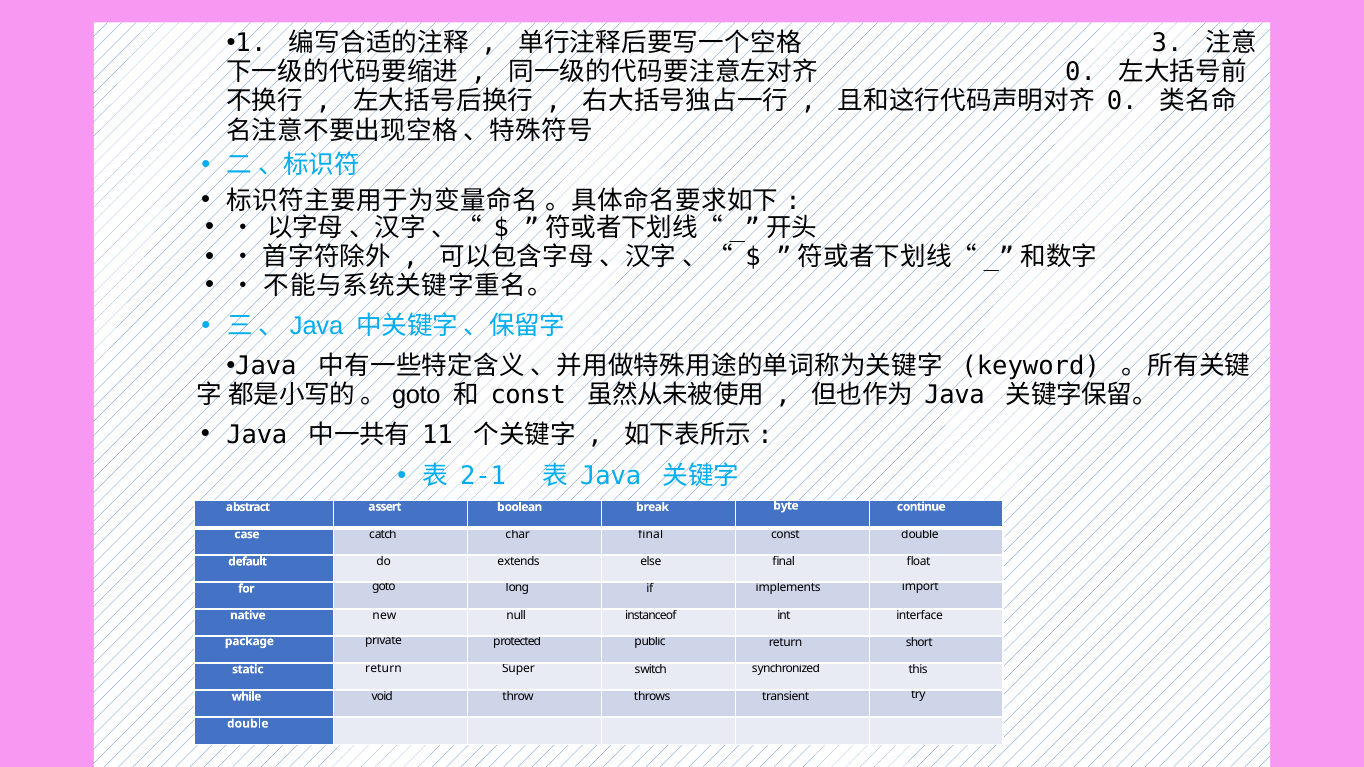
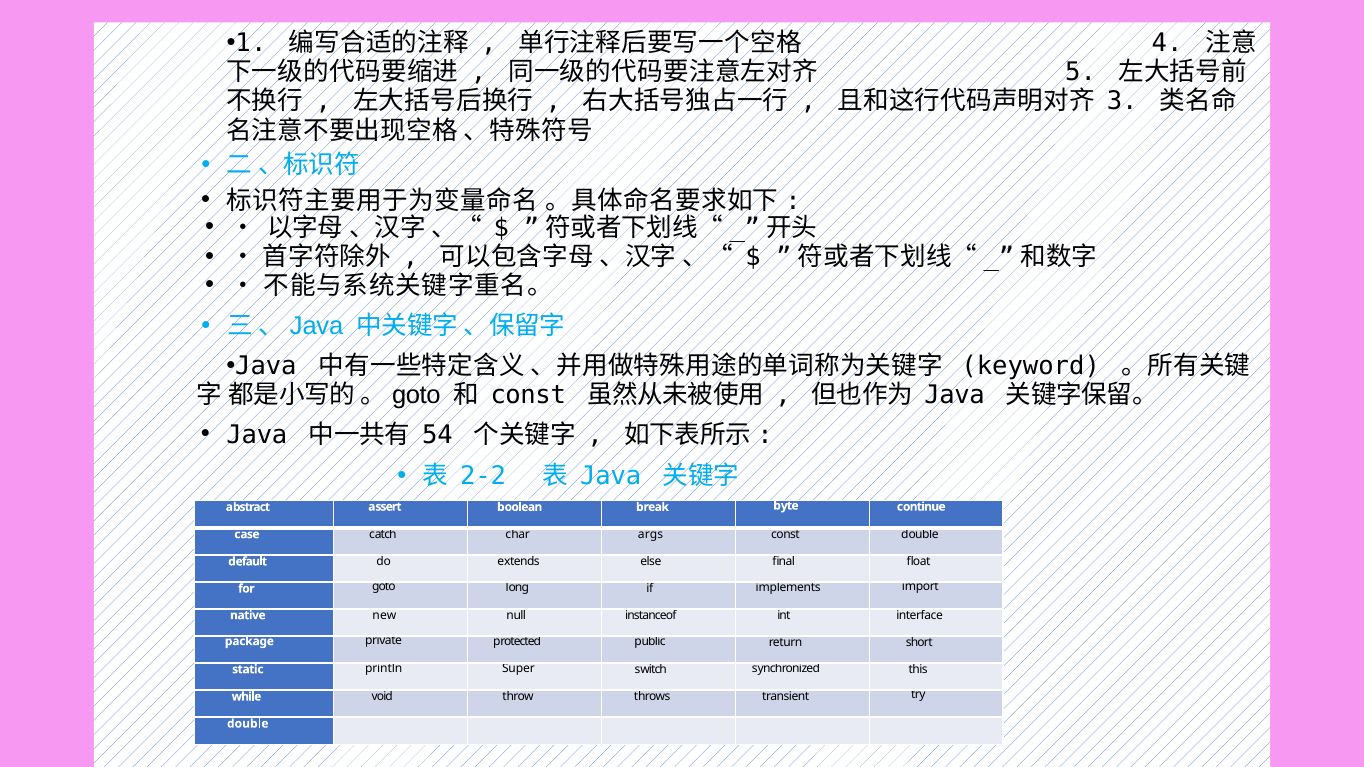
3: 3 -> 4 (1167, 43)
0: 0 -> 5 (1081, 72)
0: 0 -> 3 (1122, 102)
11: 11 -> 54 (437, 435)
2-1: 2-1 -> 2-2 (483, 476)
char final: final -> args (651, 535)
static return: return -> println (384, 668)
